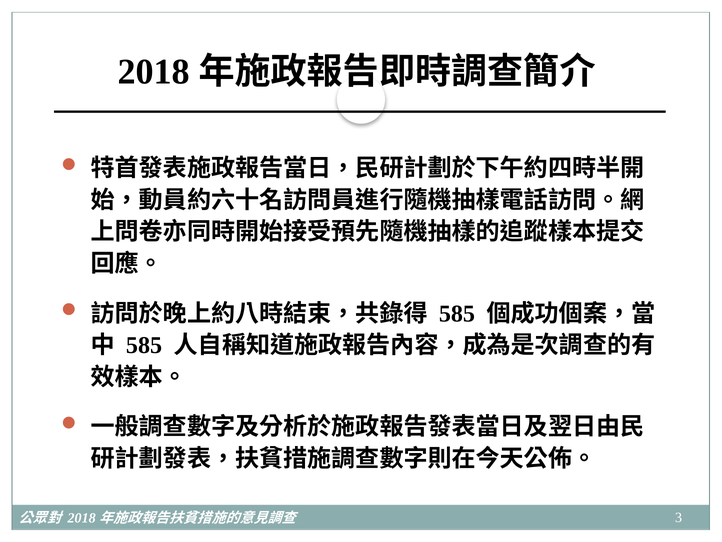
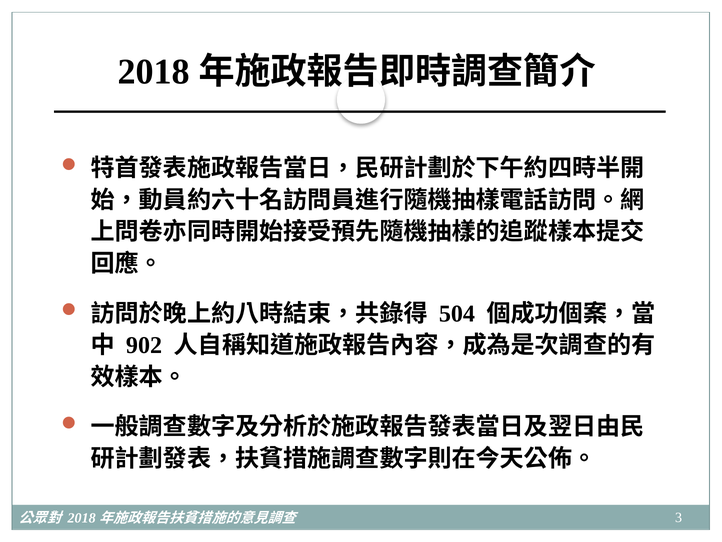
585: 585 -> 504 (457, 313)
585: 585 -> 902 (144, 345)
